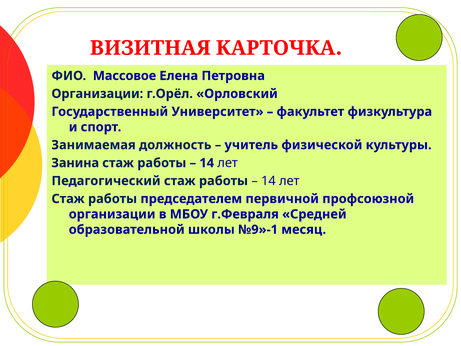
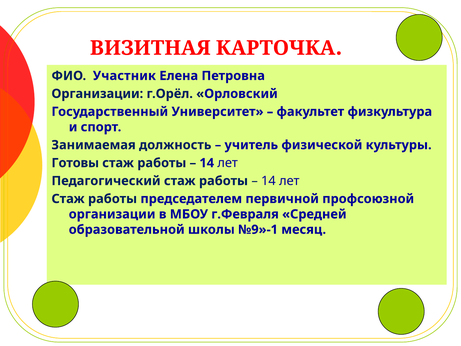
Массовое: Массовое -> Участник (124, 76)
Занина: Занина -> Готовы (75, 163)
